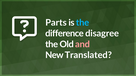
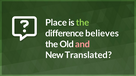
Parts: Parts -> Place (56, 23)
the colour: light blue -> light green (83, 23)
disagree: disagree -> believes (102, 34)
